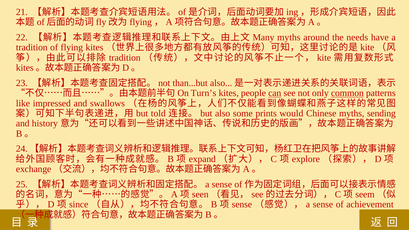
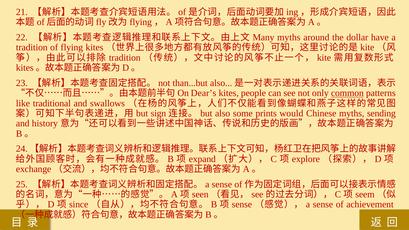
needs: needs -> dollar (357, 37)
Turn’s: Turn’s -> Dear’s (204, 93)
can underline: present -> none (275, 93)
impressed: impressed -> traditional (52, 103)
told: told -> sign (158, 113)
